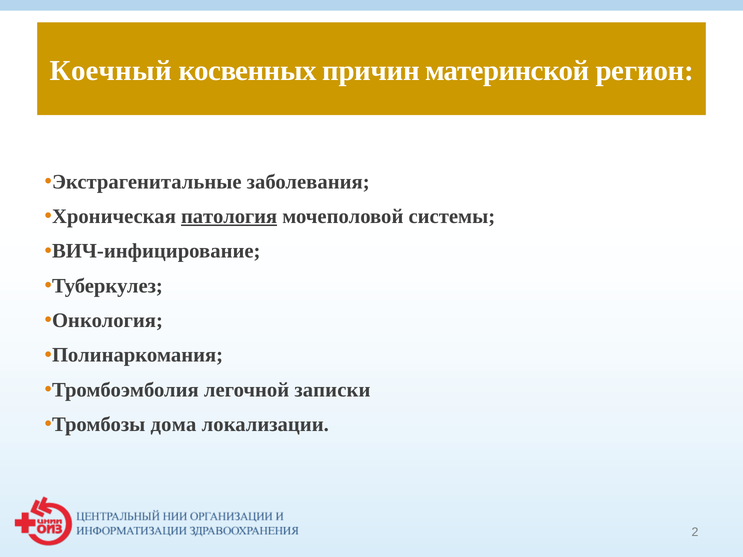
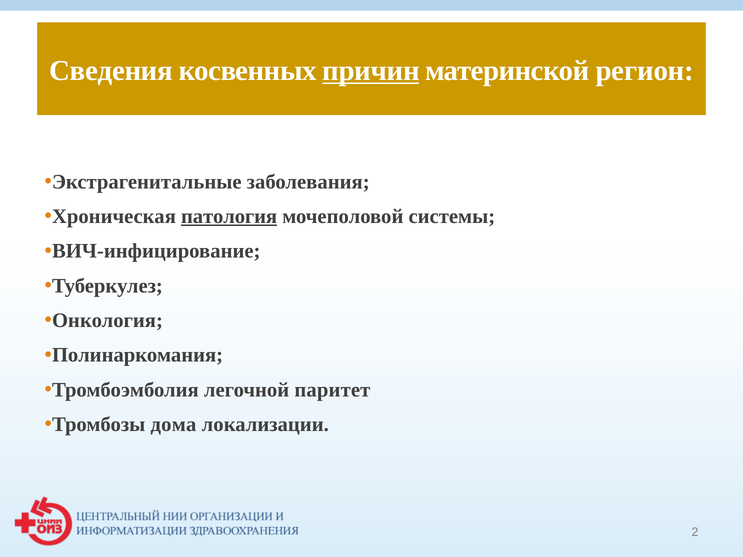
Коечный: Коечный -> Сведения (111, 71)
причин underline: none -> present (371, 71)
записки: записки -> паритет (332, 390)
